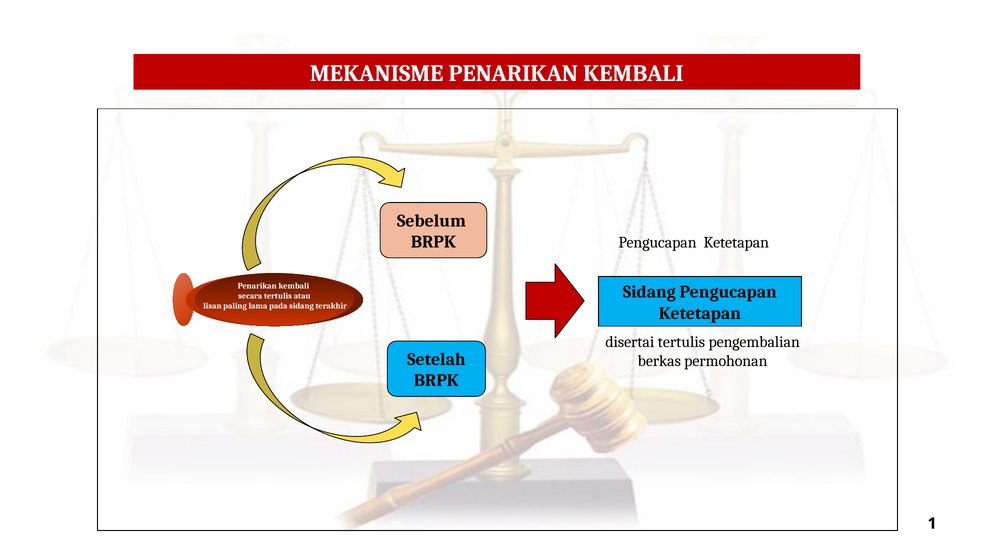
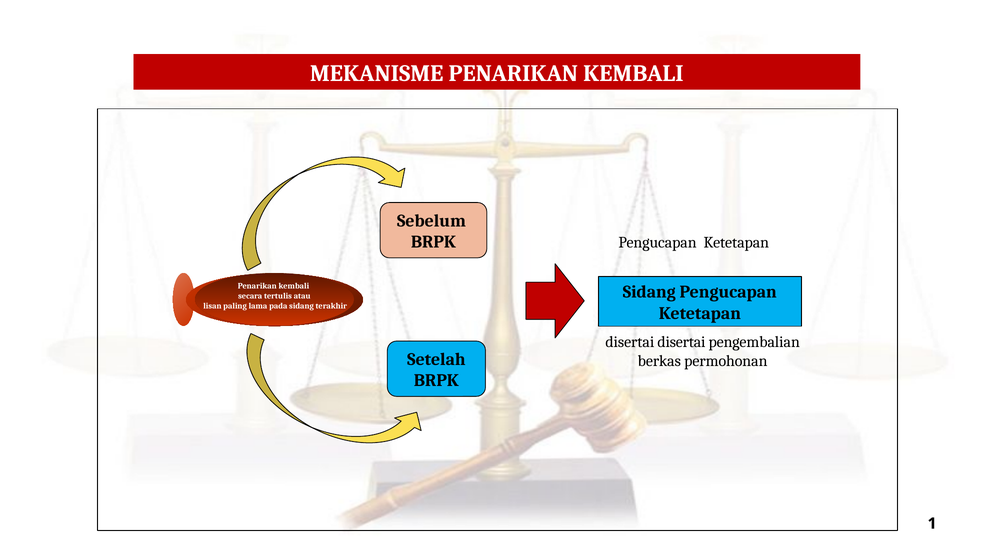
disertai tertulis: tertulis -> disertai (681, 342)
